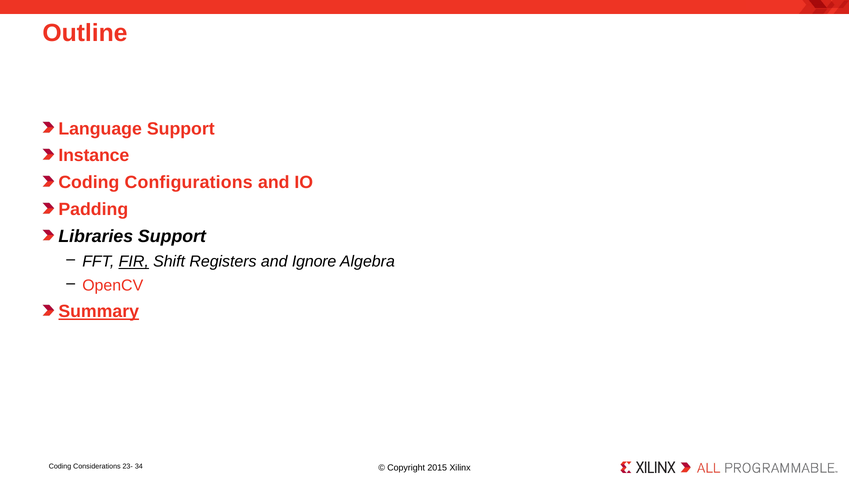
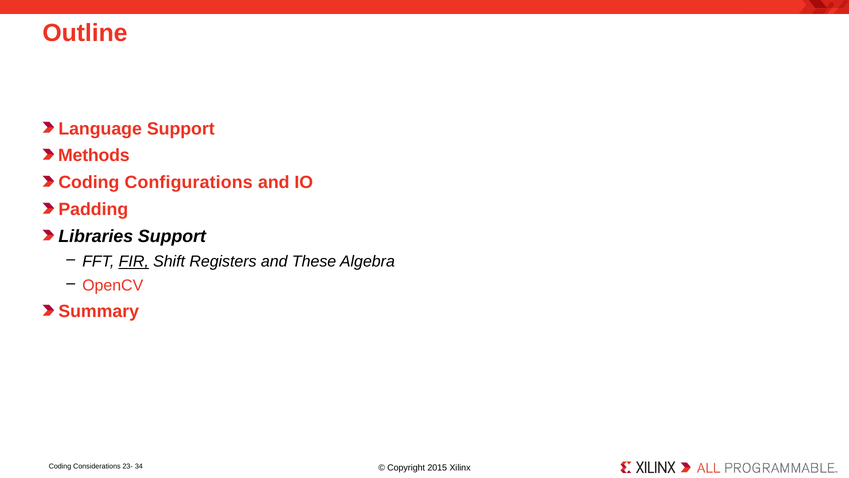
Instance: Instance -> Methods (94, 155)
Ignore: Ignore -> These (314, 261)
Summary underline: present -> none (99, 311)
